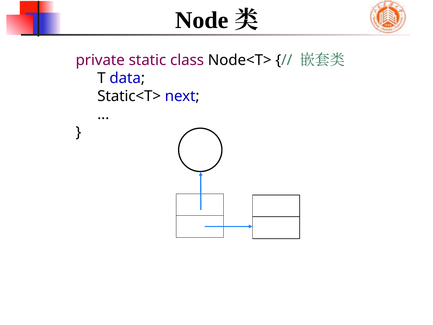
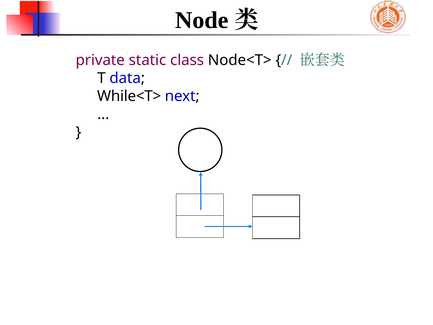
Static<T>: Static<T> -> While<T> (129, 96)
